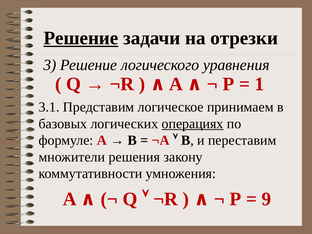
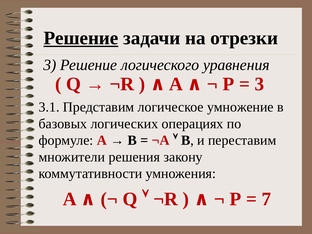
1: 1 -> 3 (259, 84)
принимаем: принимаем -> умножение (240, 107)
операциях underline: present -> none (193, 124)
9: 9 -> 7 (266, 199)
